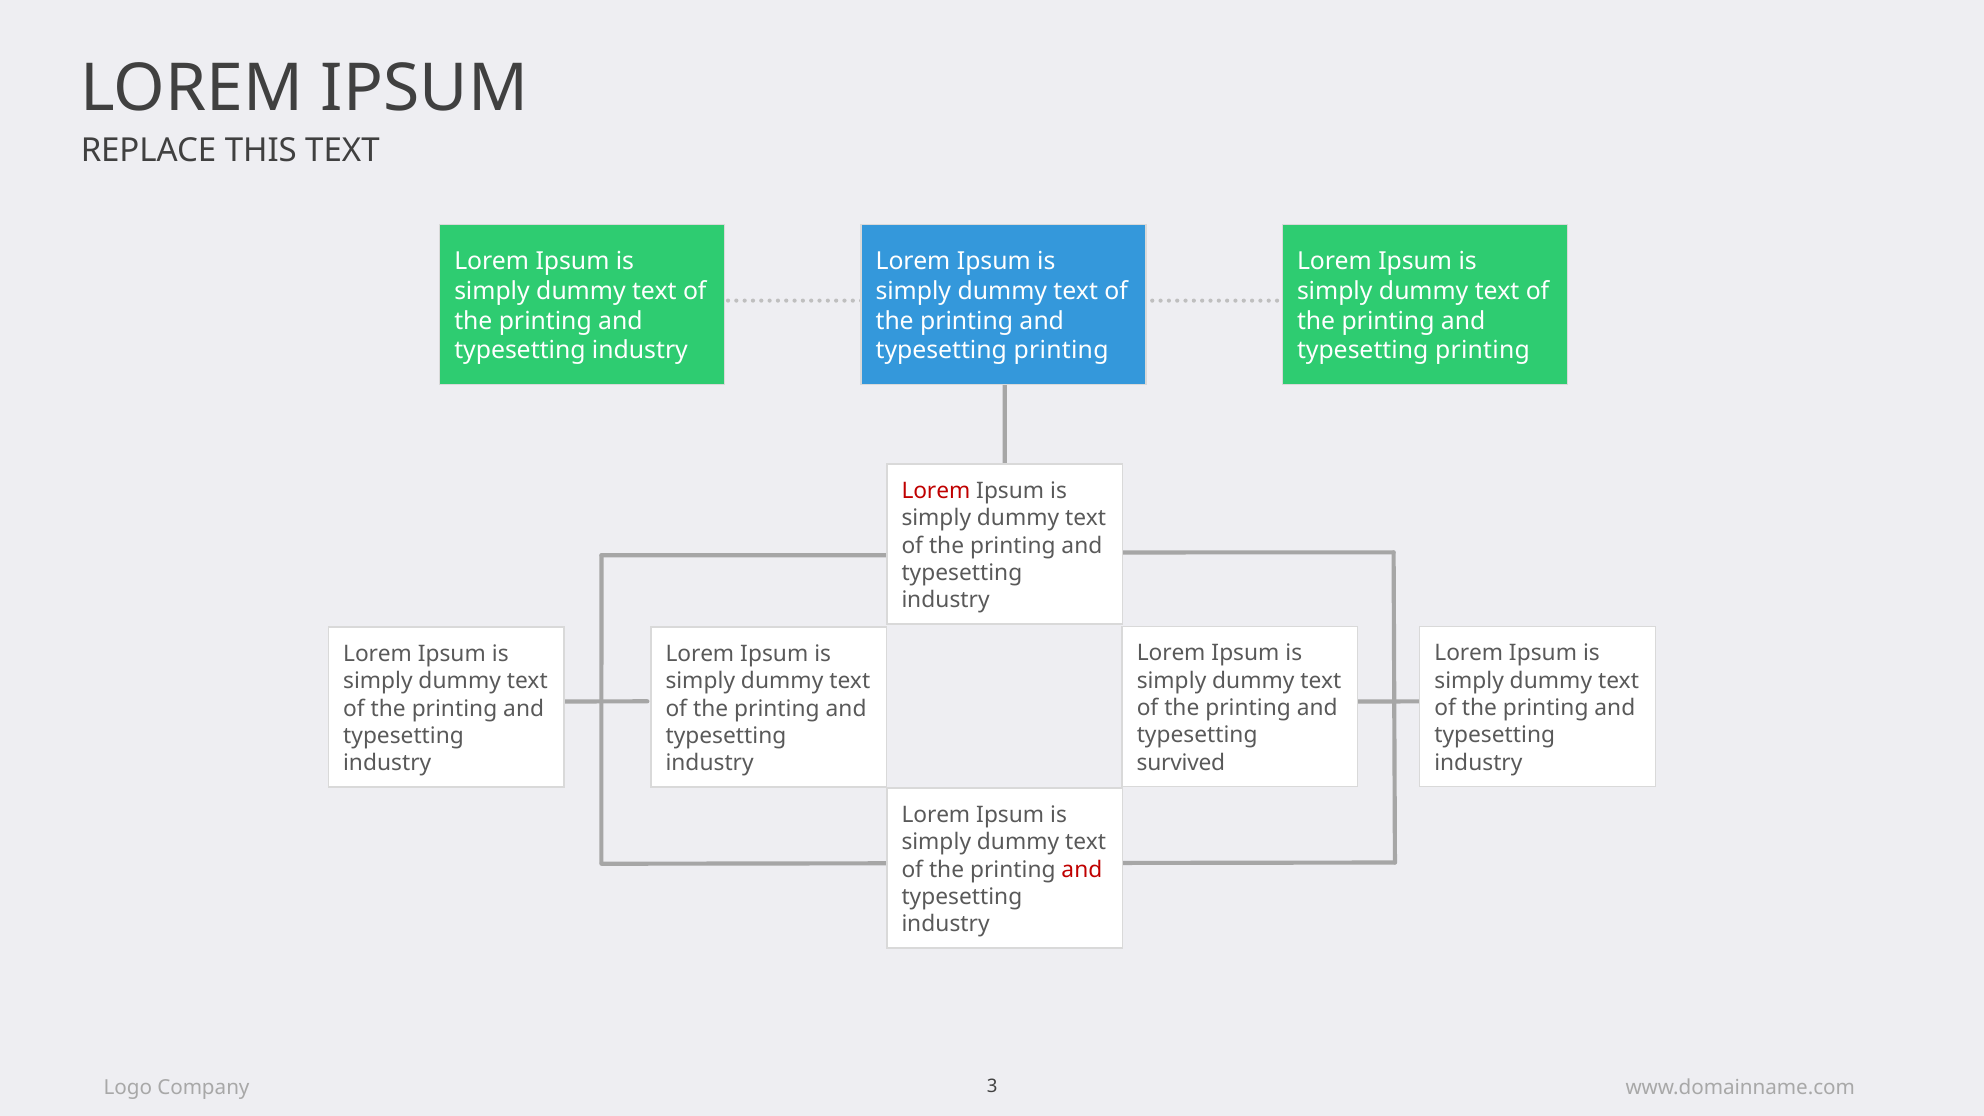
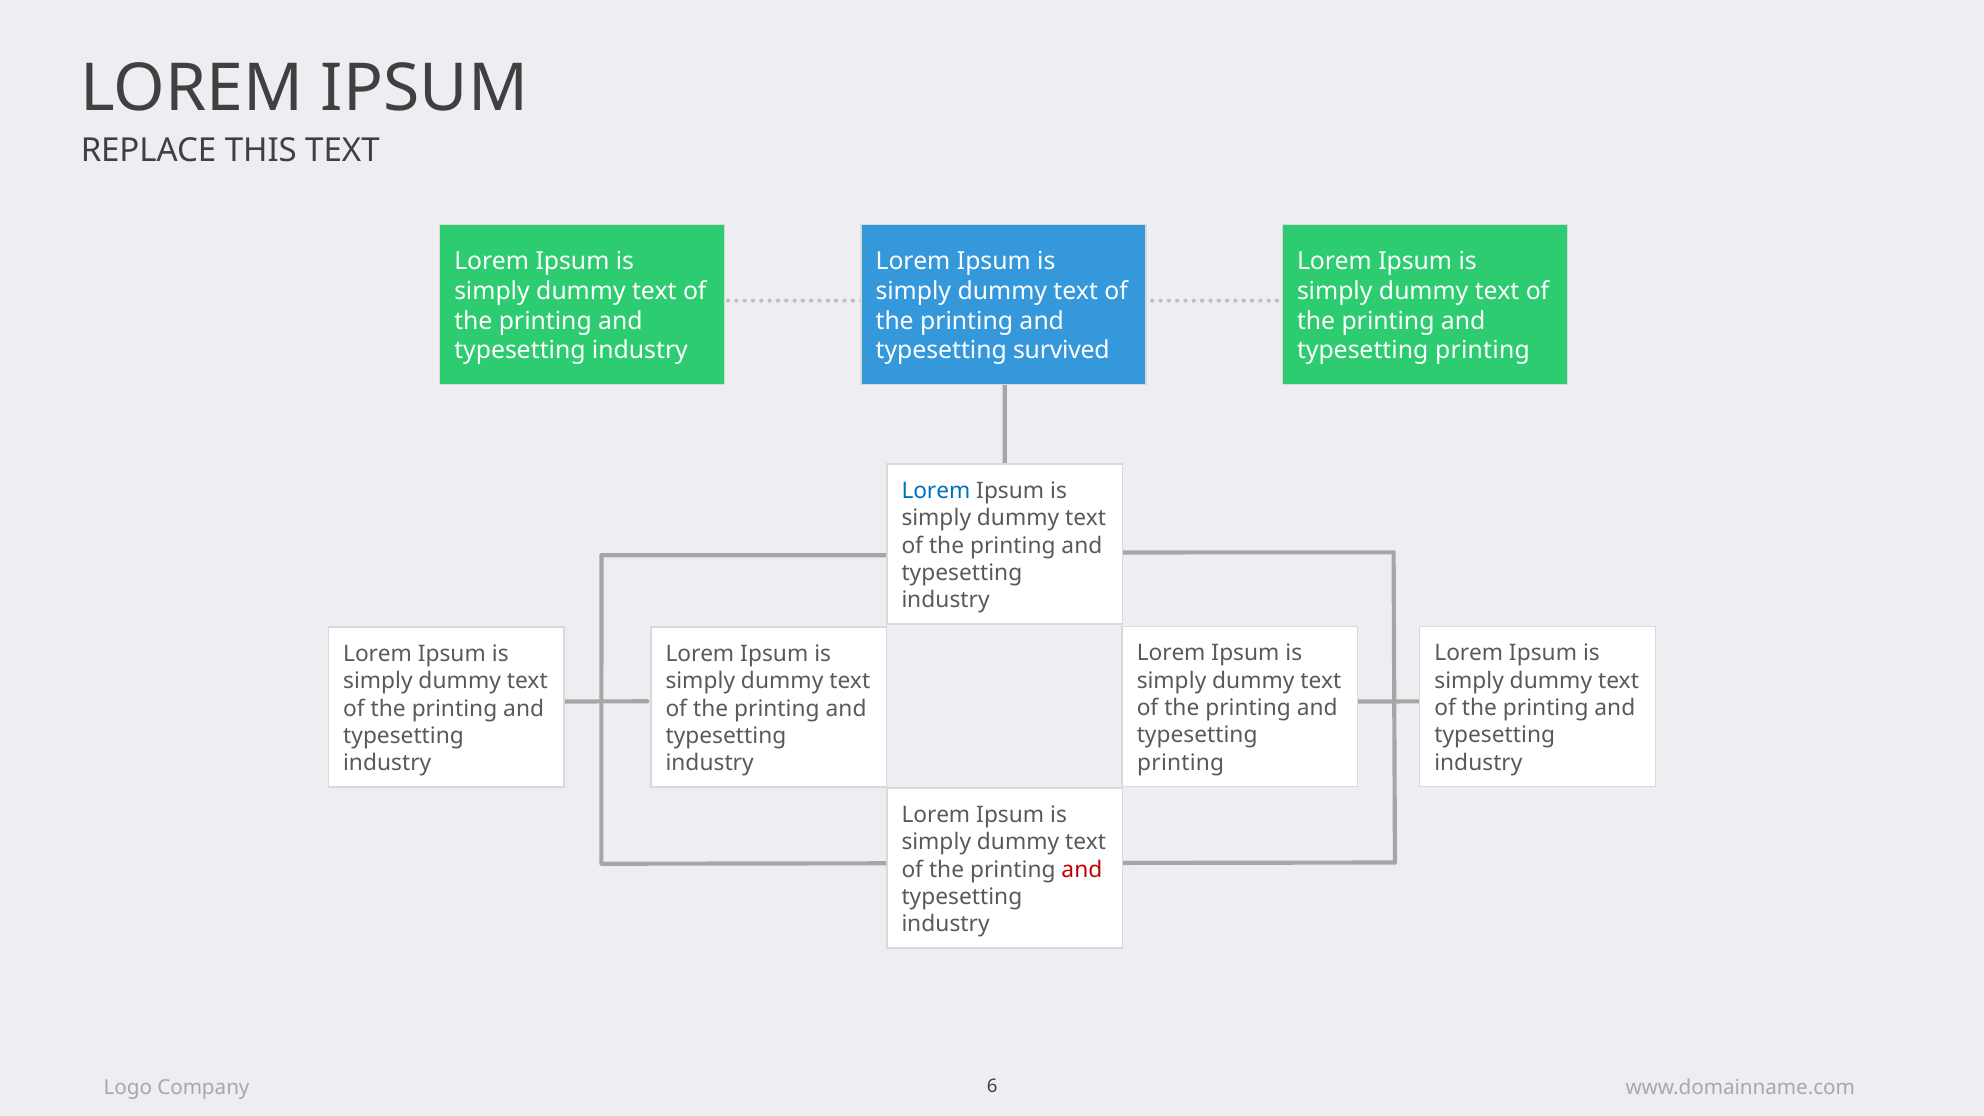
printing: printing -> survived (1061, 351)
Lorem colour: red -> blue (936, 491)
survived: survived -> printing (1181, 763)
3: 3 -> 6 (992, 1086)
